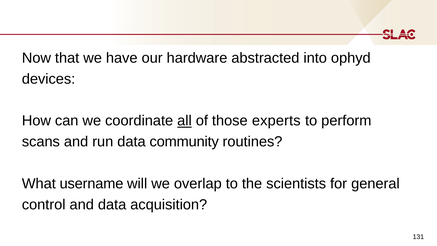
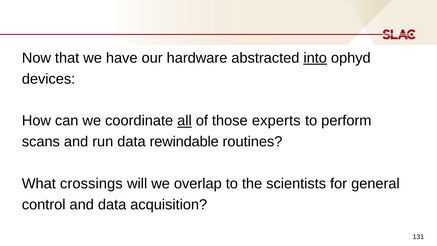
into underline: none -> present (315, 58)
community: community -> rewindable (184, 142)
username: username -> crossings (91, 184)
